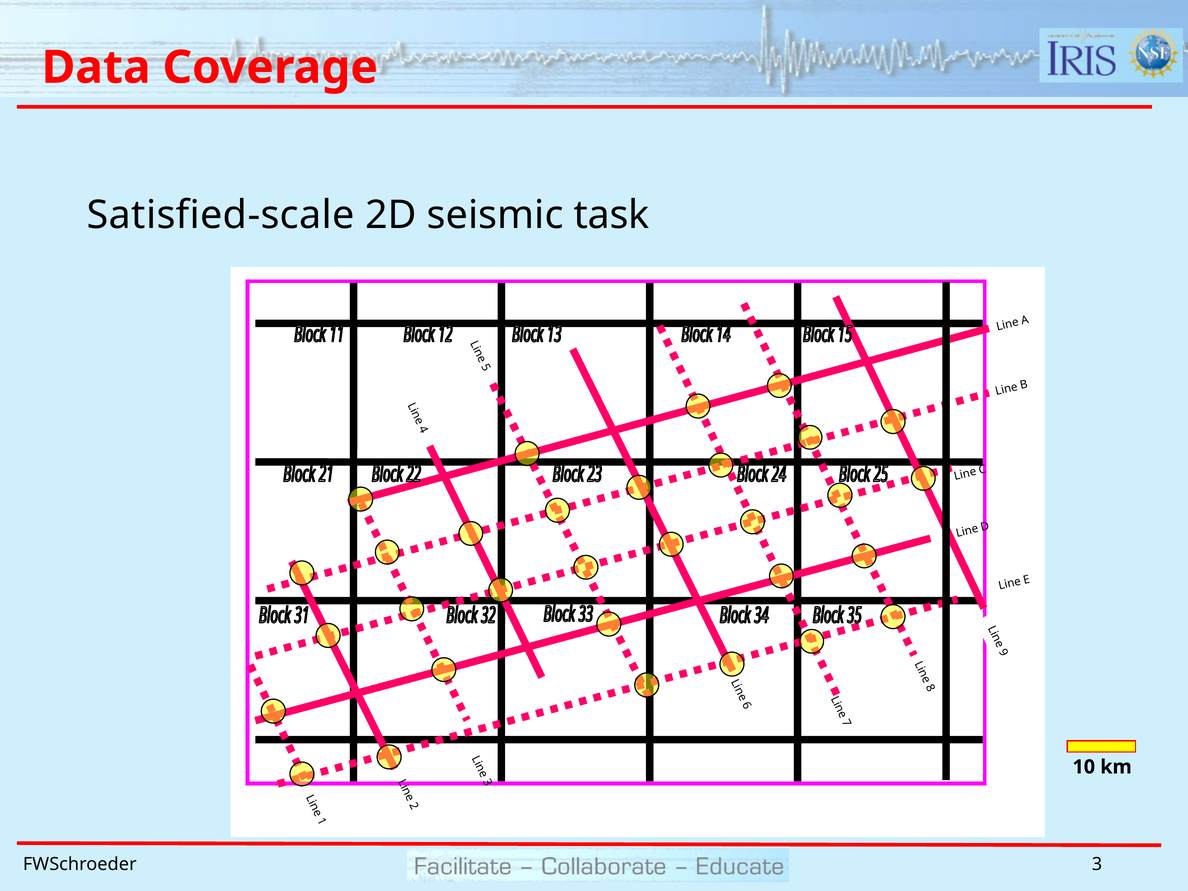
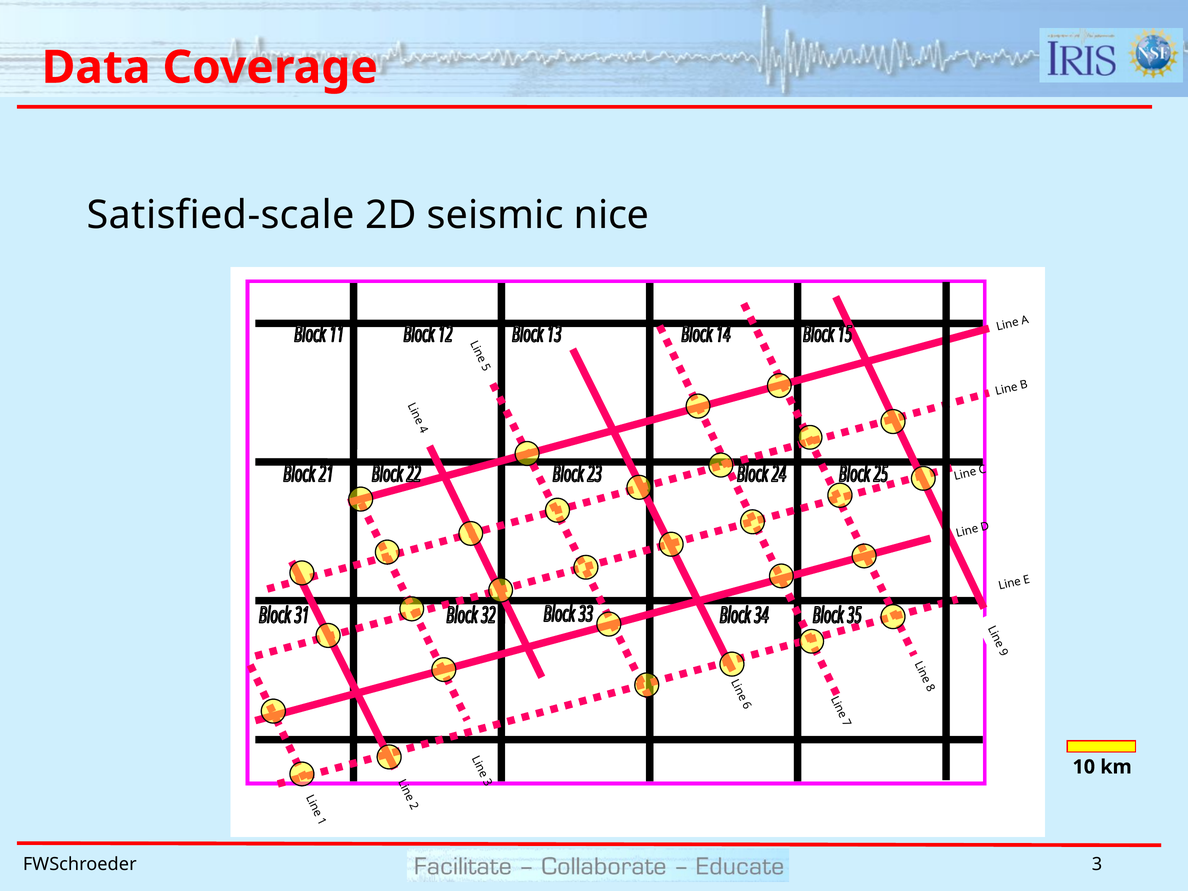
task: task -> nice (612, 215)
